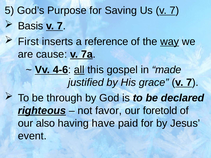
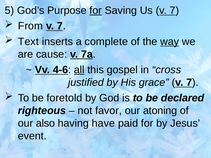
for underline: none -> present (96, 10)
Basis: Basis -> From (30, 26)
First: First -> Text (28, 42)
reference: reference -> complete (106, 42)
made: made -> cross (167, 70)
through: through -> foretold (64, 98)
righteous underline: present -> none (42, 111)
foretold: foretold -> atoning (160, 111)
